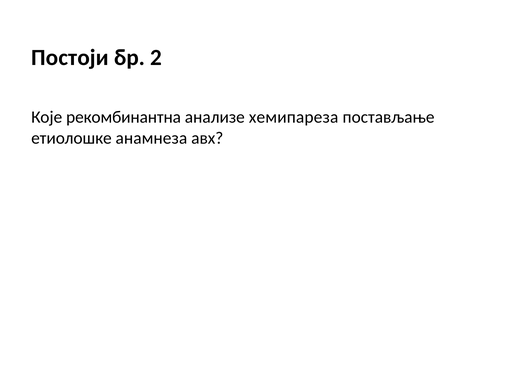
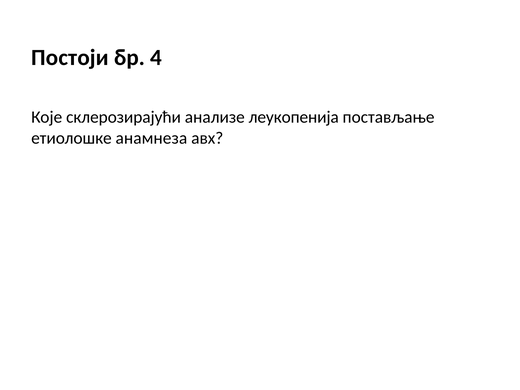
2: 2 -> 4 (156, 57)
рекомбинантна: рекомбинантна -> склерозирајући (124, 117)
хемипареза: хемипареза -> леукопенија (294, 117)
